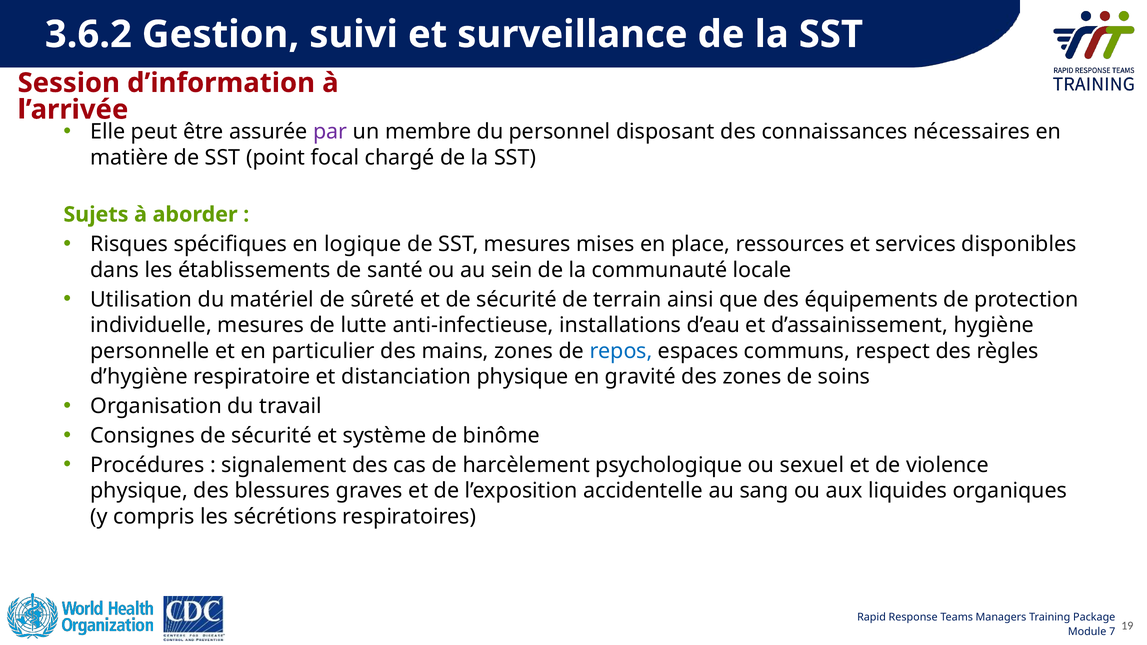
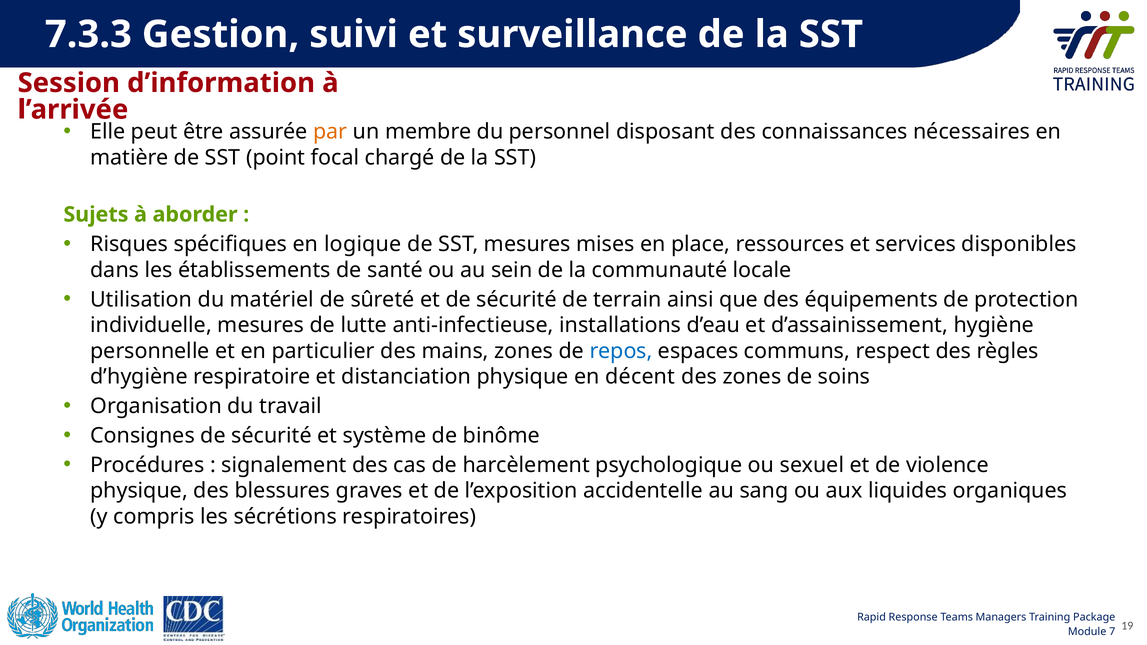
3.6.2: 3.6.2 -> 7.3.3 (88, 34)
par colour: purple -> orange (330, 132)
gravité: gravité -> décent (640, 377)
